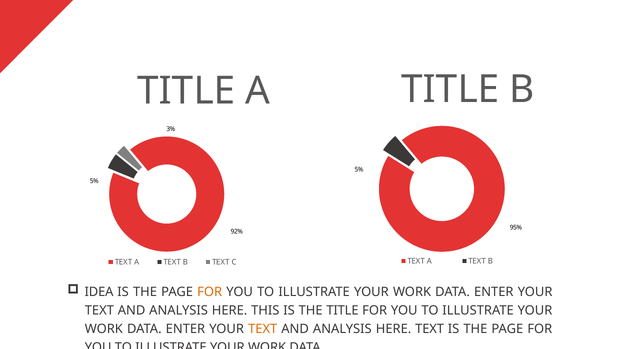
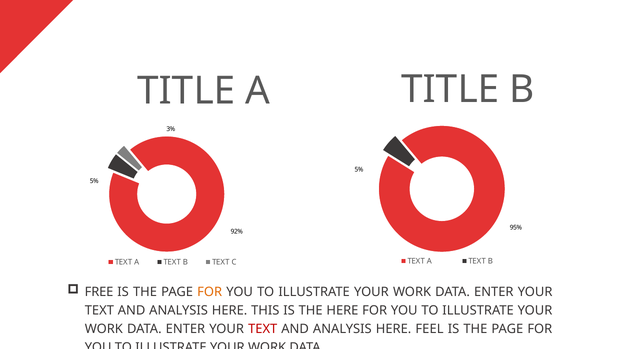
IDEA: IDEA -> FREE (99, 292)
THE TITLE: TITLE -> HERE (342, 310)
TEXT colour: orange -> red (263, 329)
HERE TEXT: TEXT -> FEEL (429, 329)
